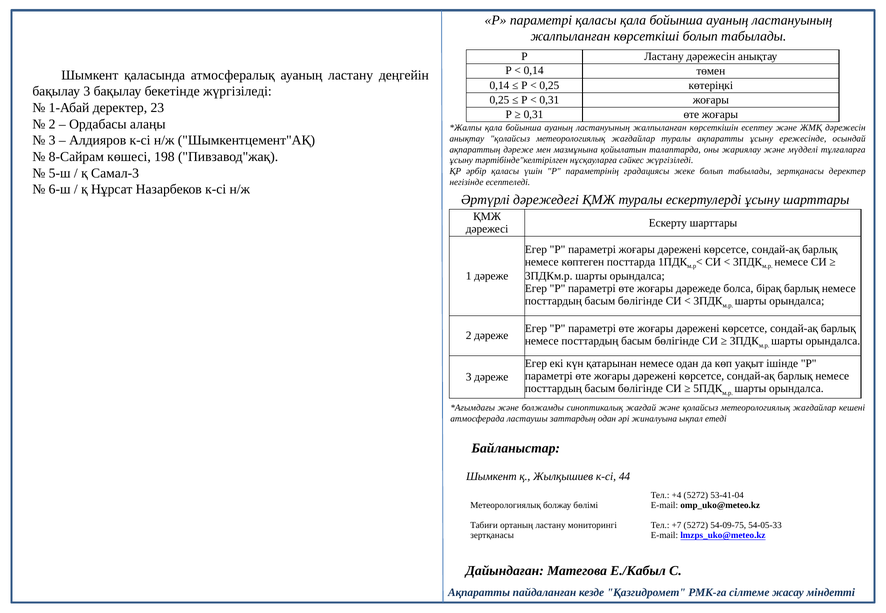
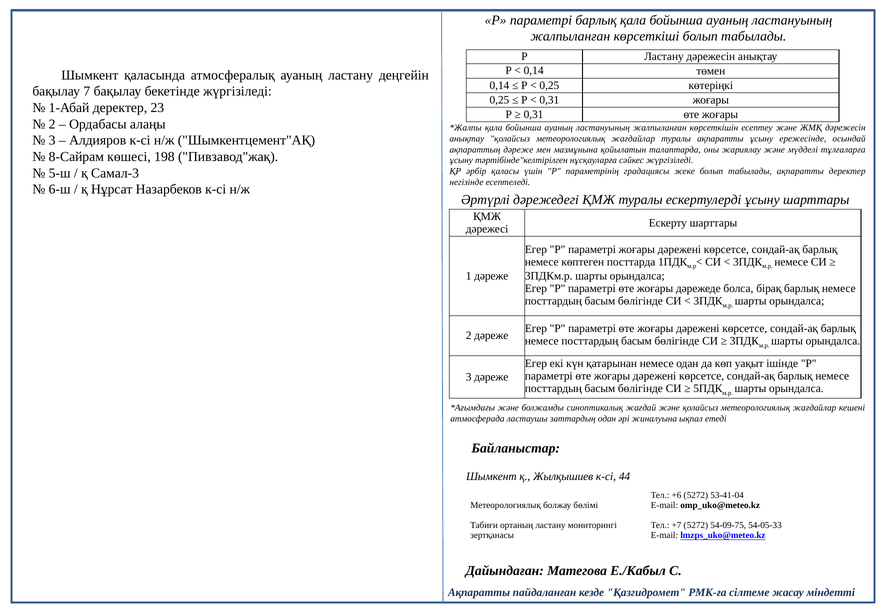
параметрі қаласы: қаласы -> барлық (596, 20)
бақылау 3: 3 -> 7 (87, 91)
табылады зертқанасы: зертқанасы -> ақпаратты (800, 171)
+4: +4 -> +6 (676, 496)
